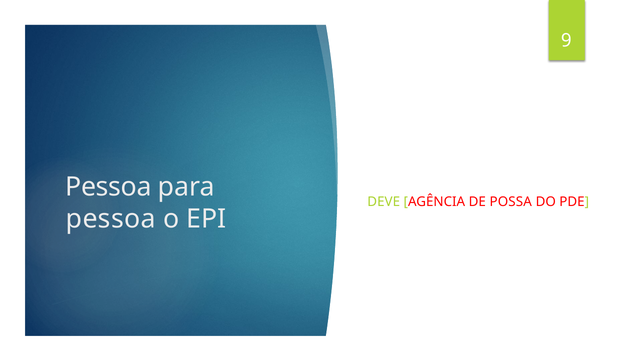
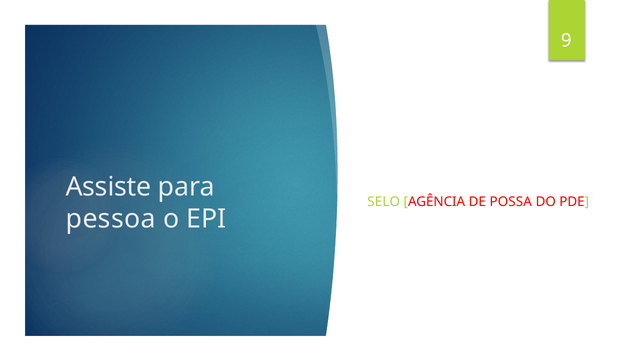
Pessoa: Pessoa -> Assiste (108, 187)
DEVE: DEVE -> SELO (384, 202)
